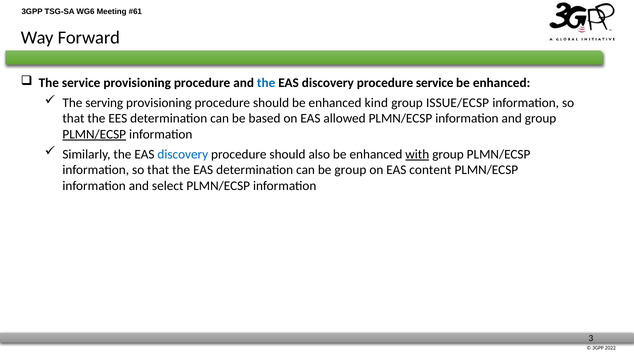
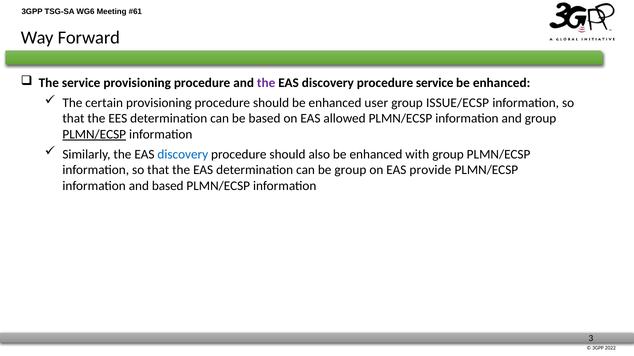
the colour: blue -> purple (266, 83)
serving: serving -> certain (104, 103)
kind: kind -> user (376, 103)
with underline: present -> none (417, 154)
content: content -> provide (430, 170)
and select: select -> based (168, 186)
